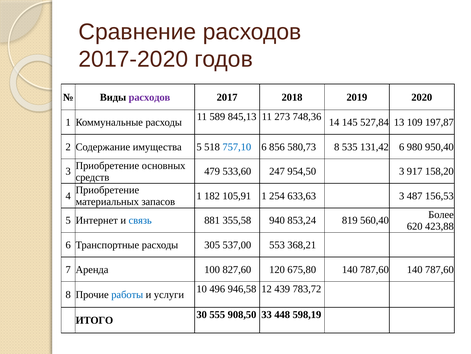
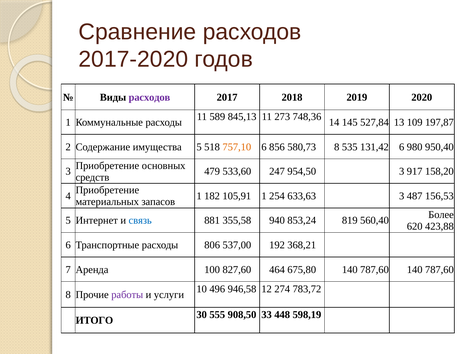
757,10 colour: blue -> orange (237, 147)
305: 305 -> 806 (212, 245)
553: 553 -> 192 (277, 245)
120: 120 -> 464 (277, 269)
439: 439 -> 274 (282, 288)
работы colour: blue -> purple (127, 294)
